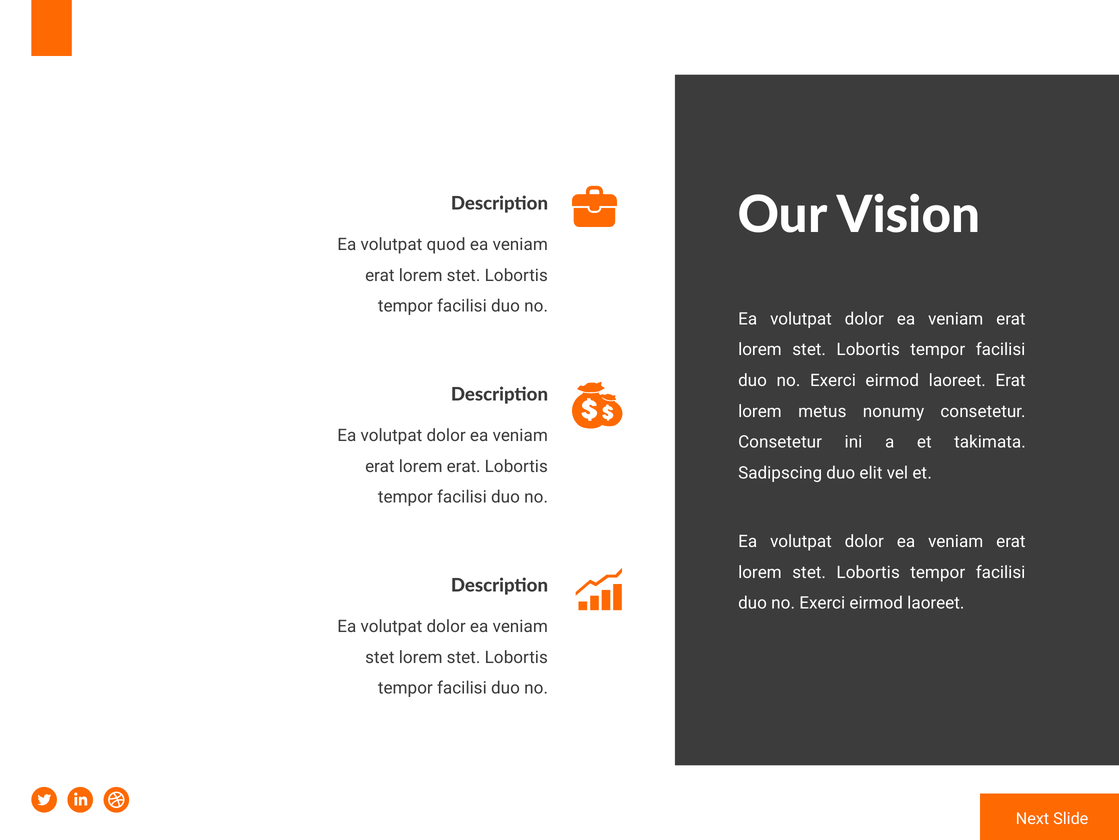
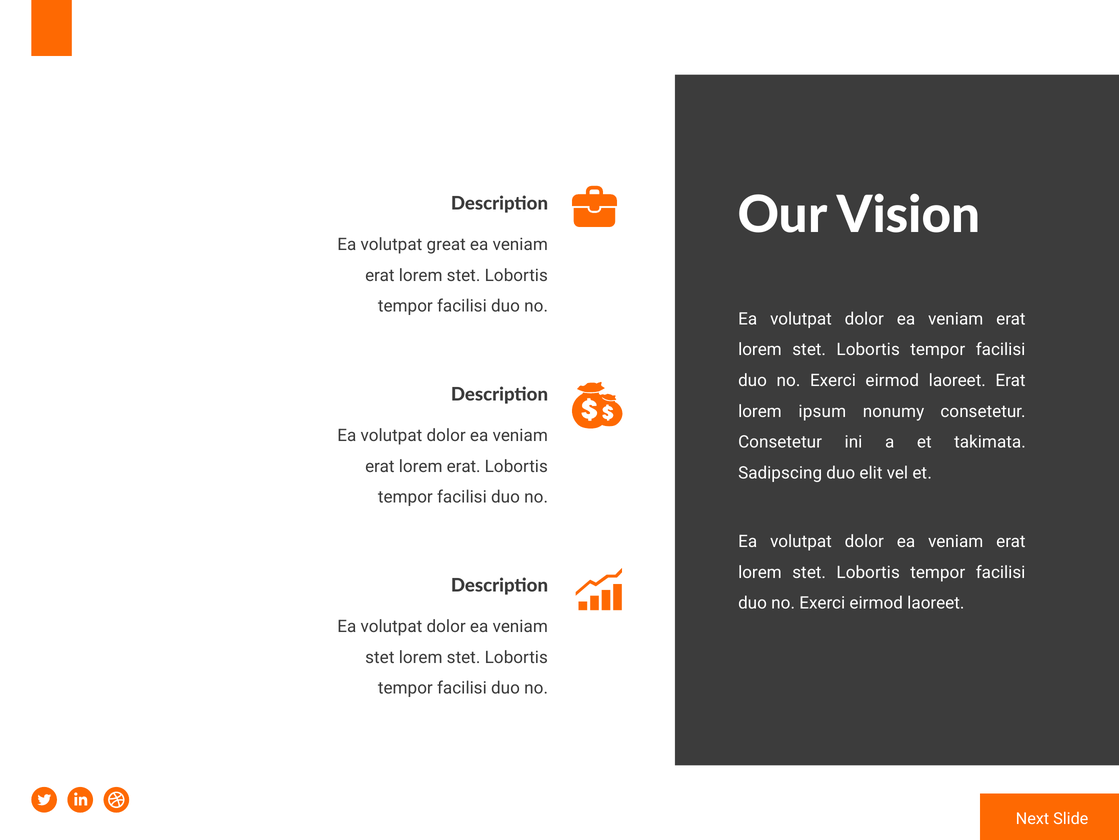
quod: quod -> great (446, 244)
metus: metus -> ipsum (822, 411)
